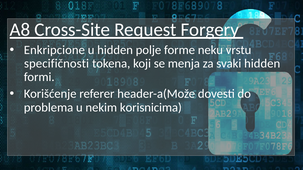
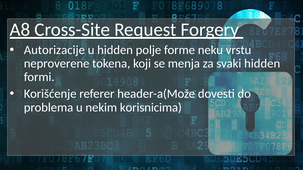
Enkripcione: Enkripcione -> Autorizacije (54, 50)
specifičnosti: specifičnosti -> neproverene (57, 64)
